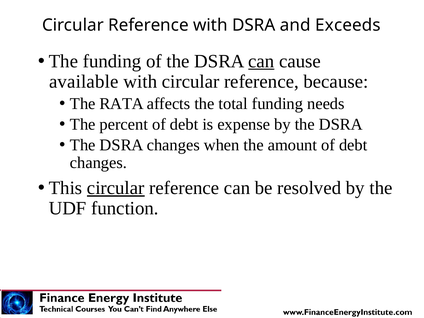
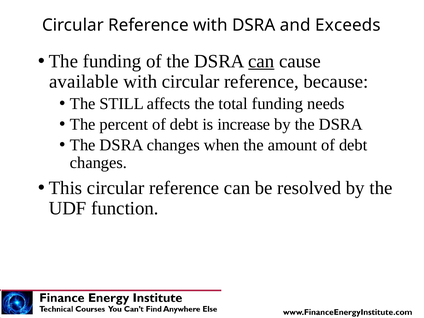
RATA: RATA -> STILL (122, 104)
expense: expense -> increase (244, 124)
circular underline: present -> none (116, 188)
